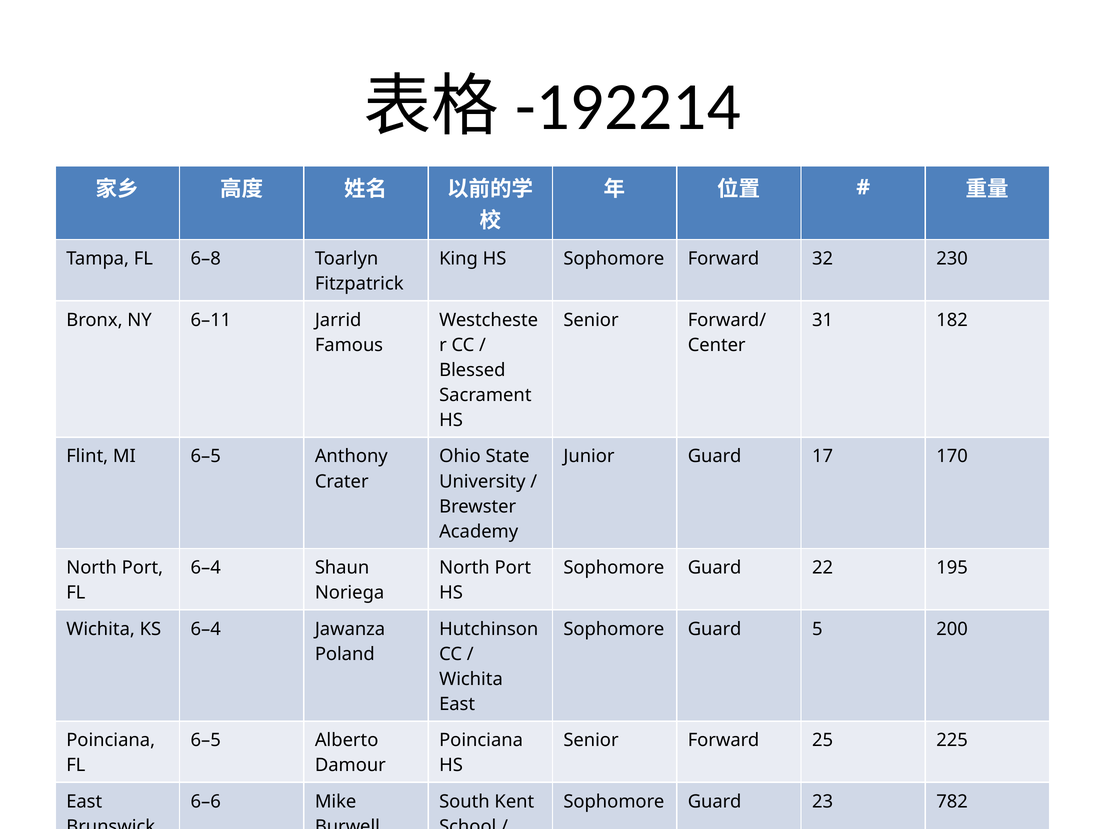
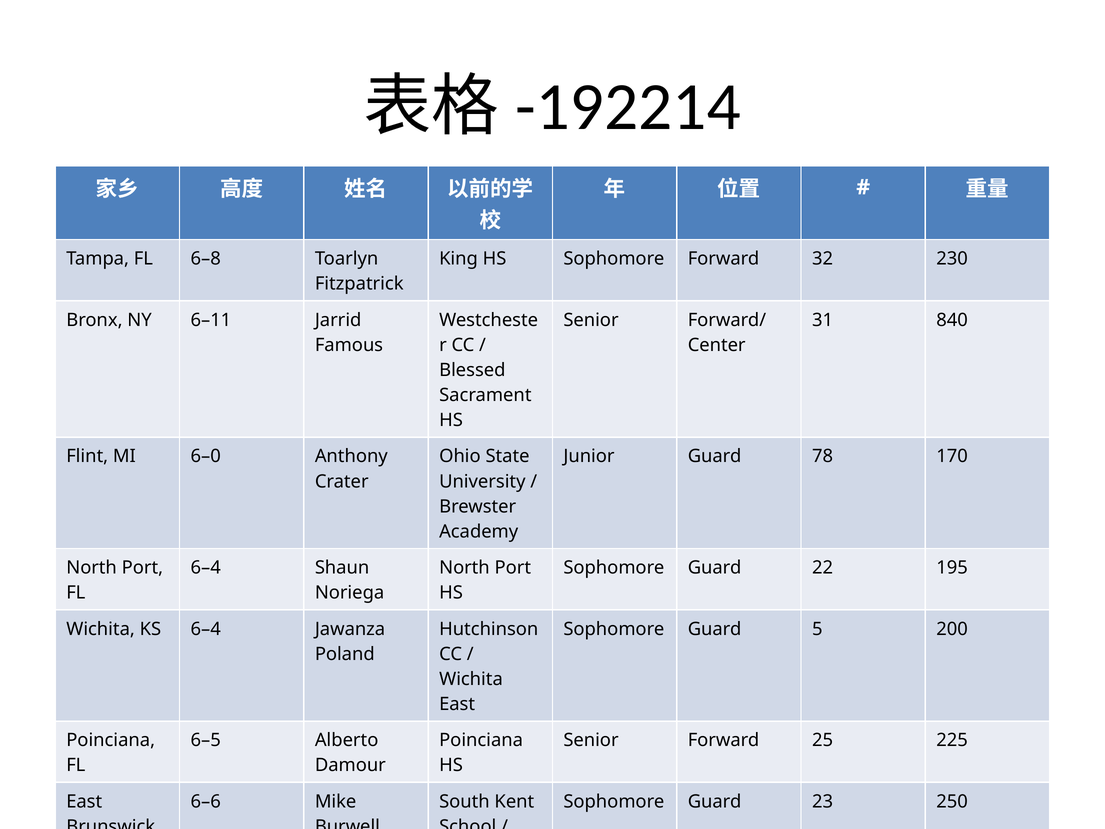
182: 182 -> 840 (952, 320)
Flint MI 6–5: 6–5 -> 6–0 (206, 456)
17: 17 -> 78 (823, 456)
782: 782 -> 250 (952, 801)
